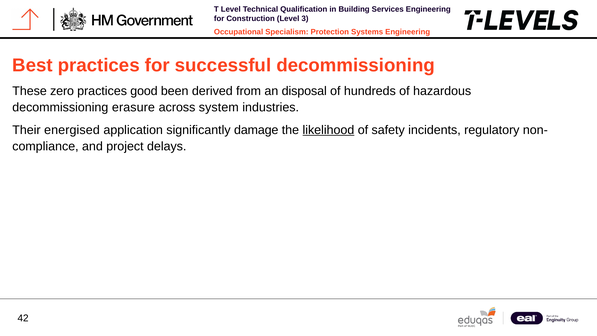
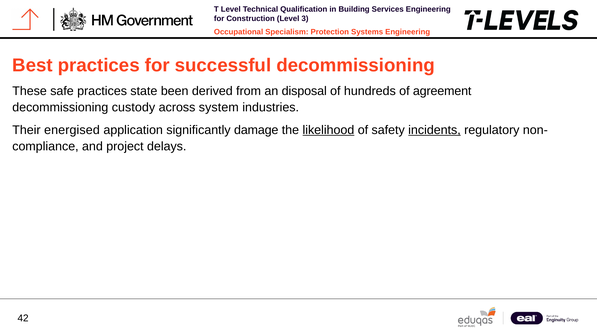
zero: zero -> safe (62, 91)
good: good -> state (144, 91)
hazardous: hazardous -> agreement (442, 91)
erasure: erasure -> custody (133, 107)
incidents underline: none -> present (434, 130)
